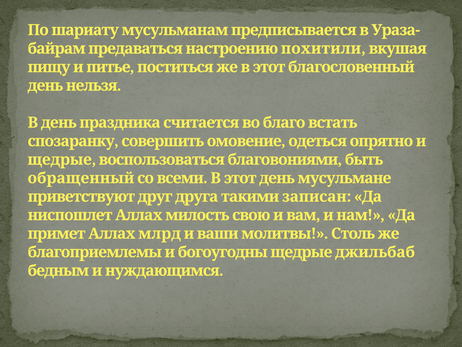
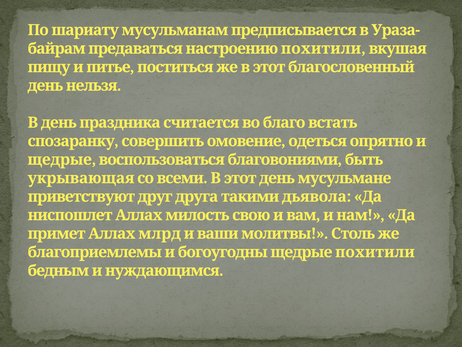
обращенный: обращенный -> укрывающая (81, 178)
записан: записан -> дьявола (317, 196)
щедрые джильбаб: джильбаб -> похитили (375, 252)
